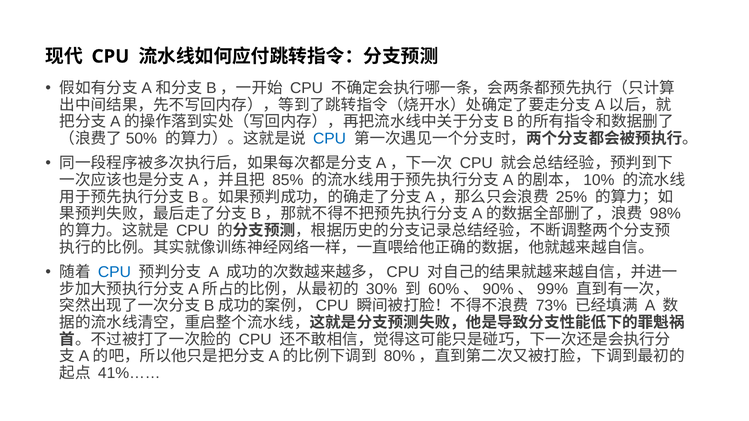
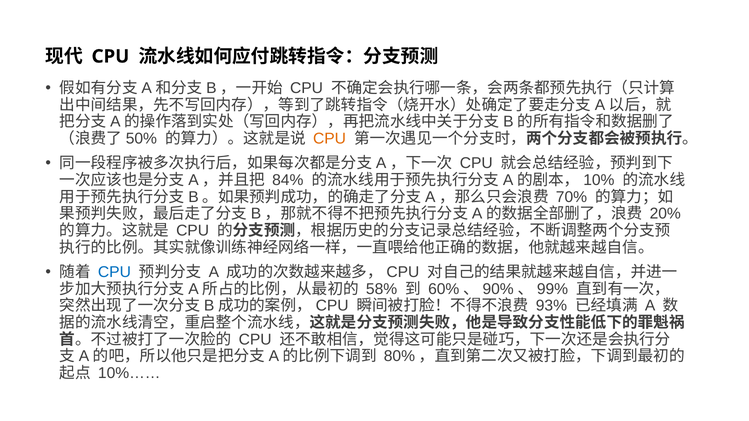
CPU colour: blue -> orange (329, 139)
85%: 85% -> 84% (288, 180)
25%: 25% -> 70% (571, 197)
98%: 98% -> 20% (665, 214)
30%: 30% -> 58% (382, 289)
73%: 73% -> 93% (551, 306)
41%……: 41%…… -> 10%…… (129, 373)
